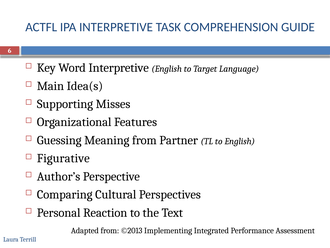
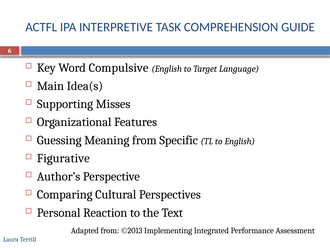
Word Interpretive: Interpretive -> Compulsive (119, 68)
Partner: Partner -> Specific (179, 140)
